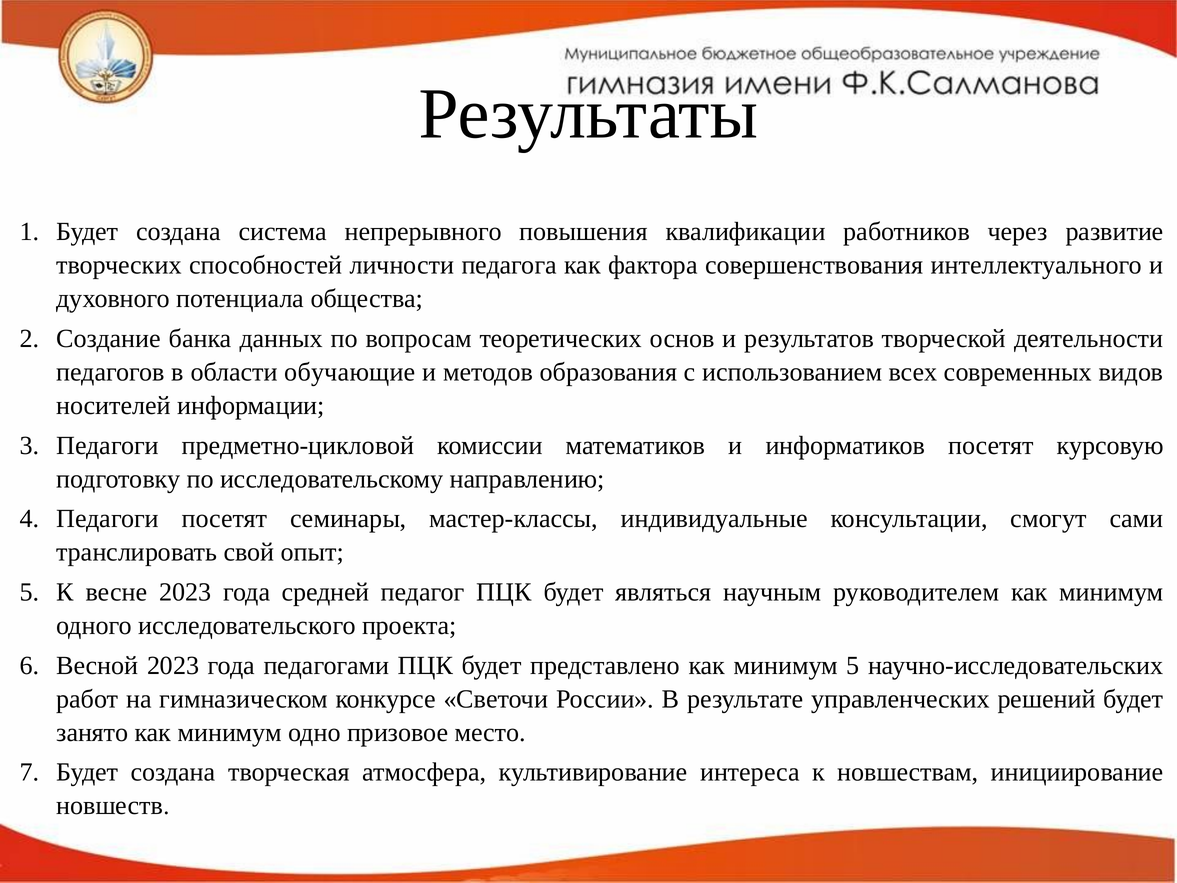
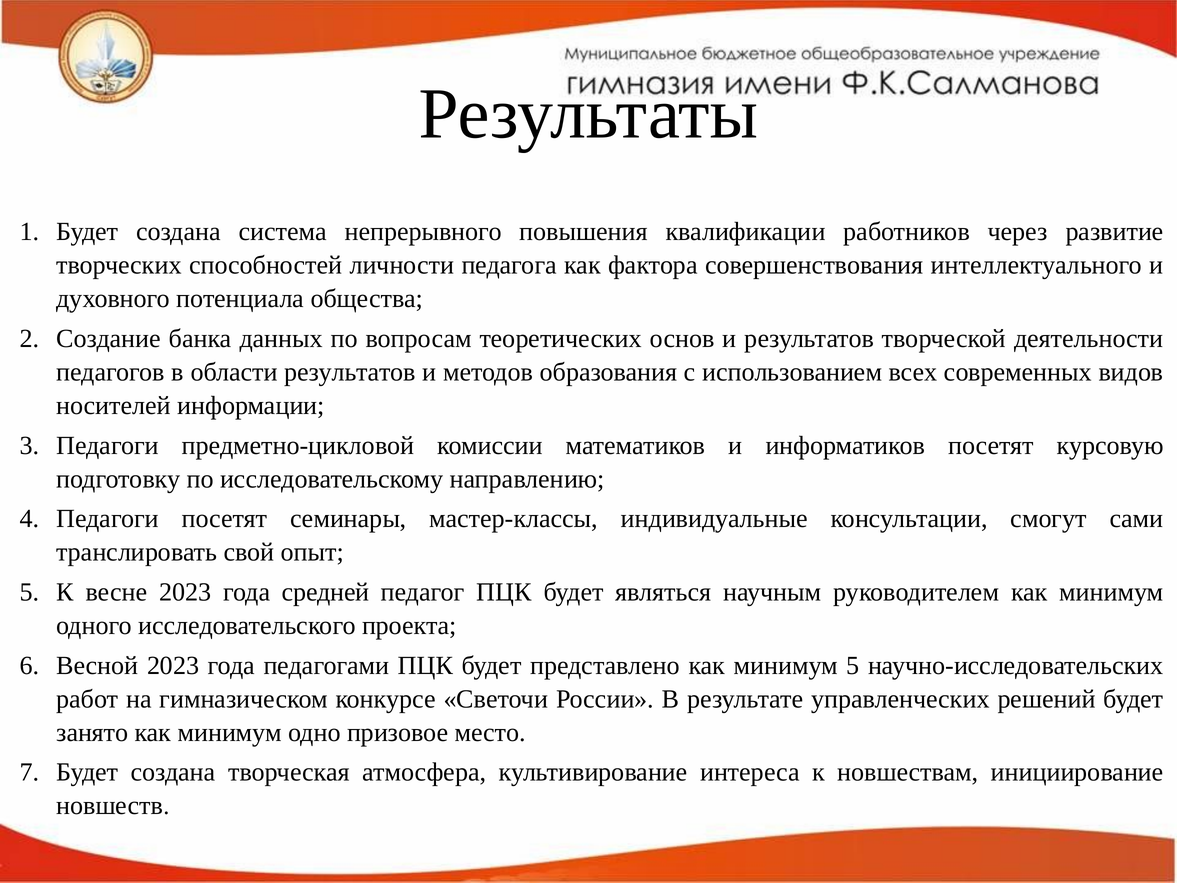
области обучающие: обучающие -> результатов (350, 372)
